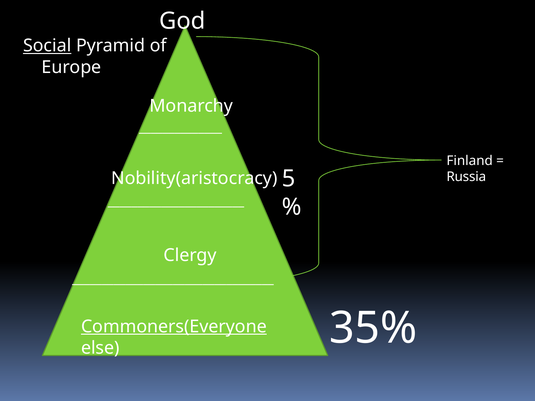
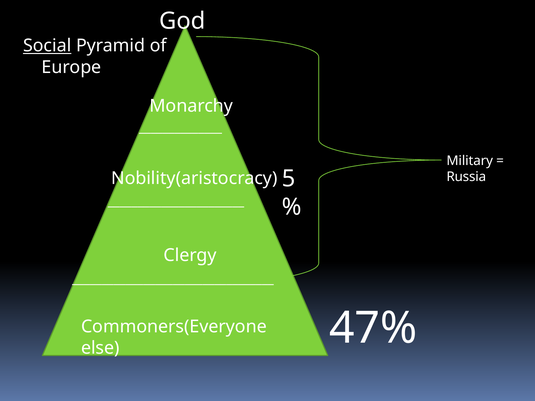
Finland: Finland -> Military (470, 161)
35%: 35% -> 47% (373, 328)
Commoners(Everyone underline: present -> none (174, 327)
